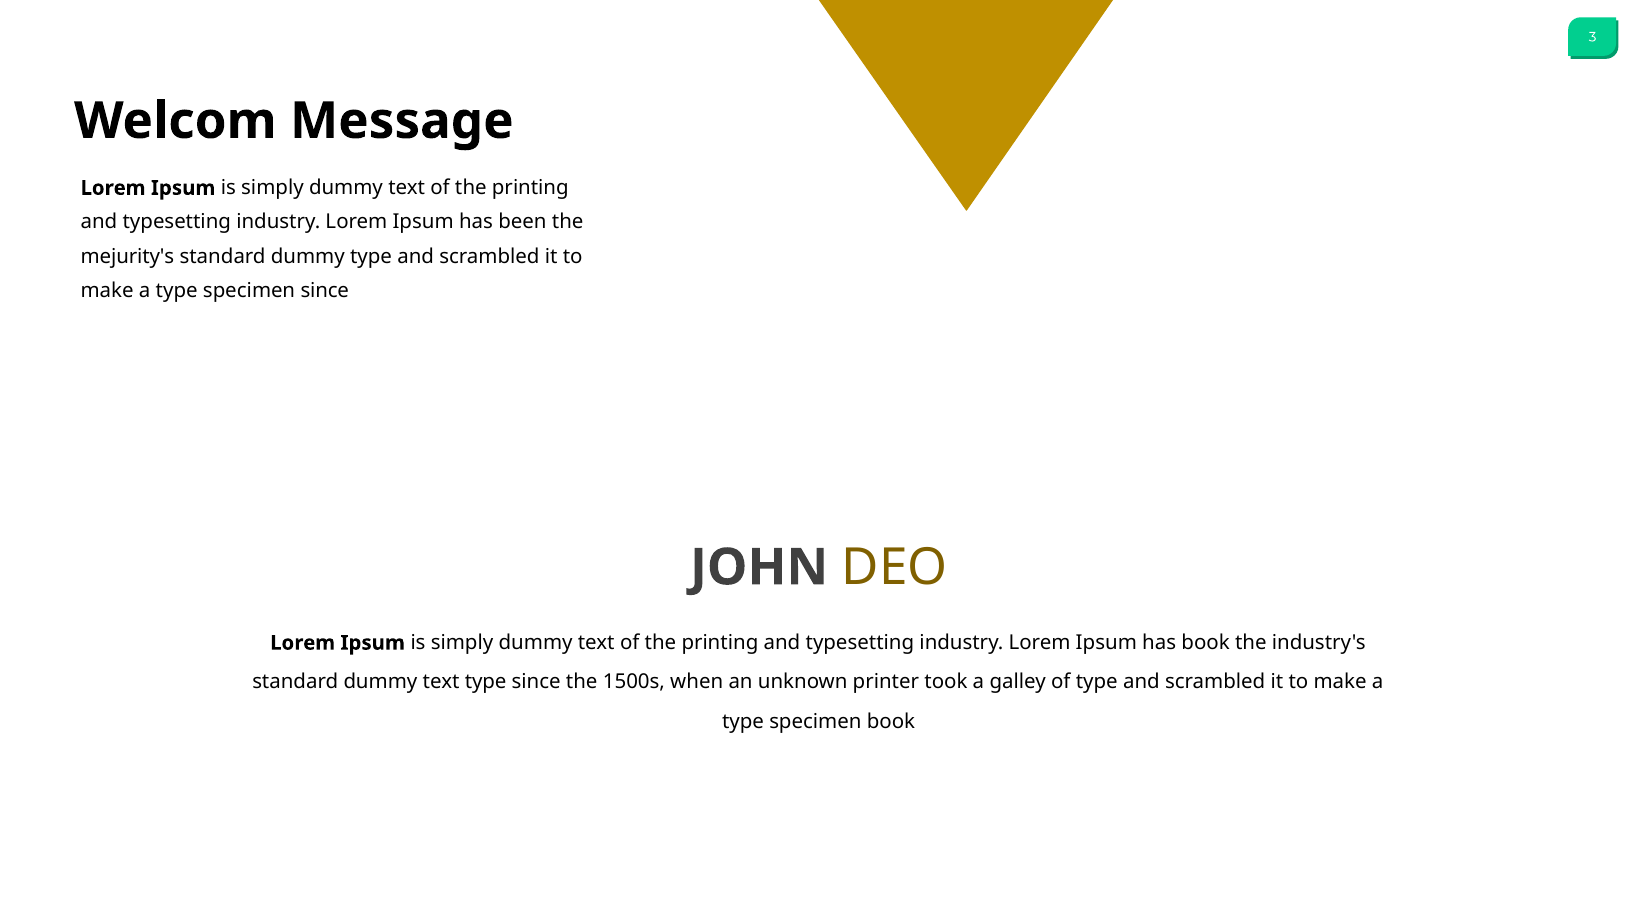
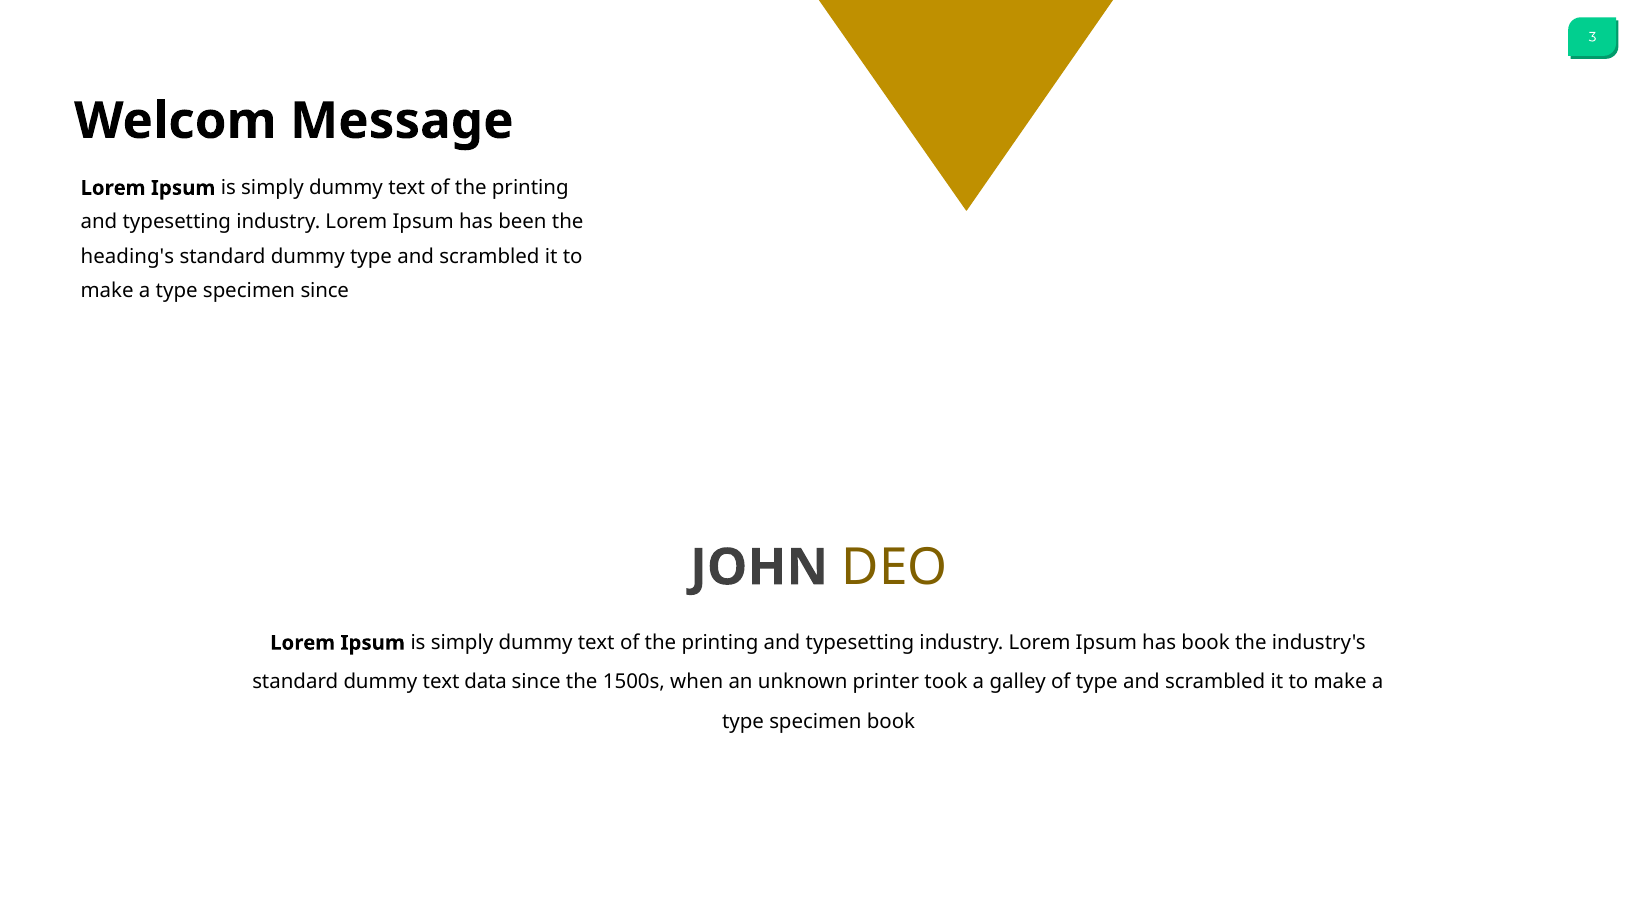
mejurity's: mejurity's -> heading's (127, 256)
text type: type -> data (486, 682)
